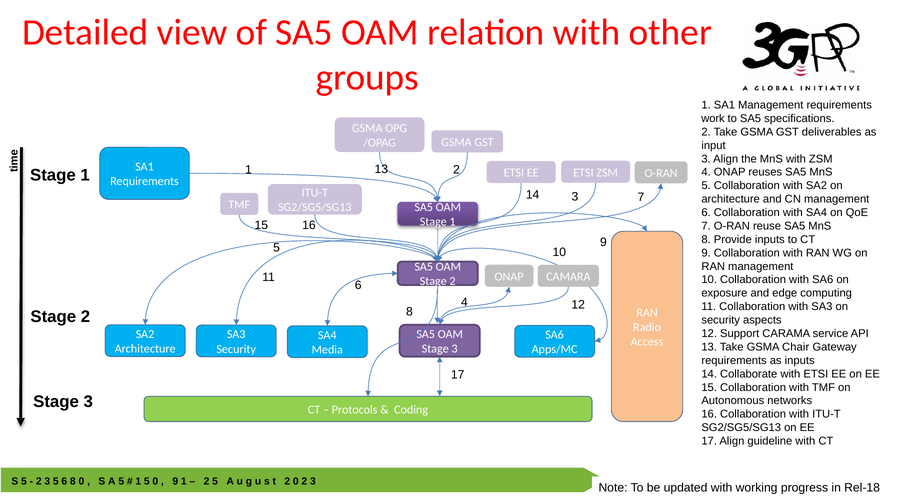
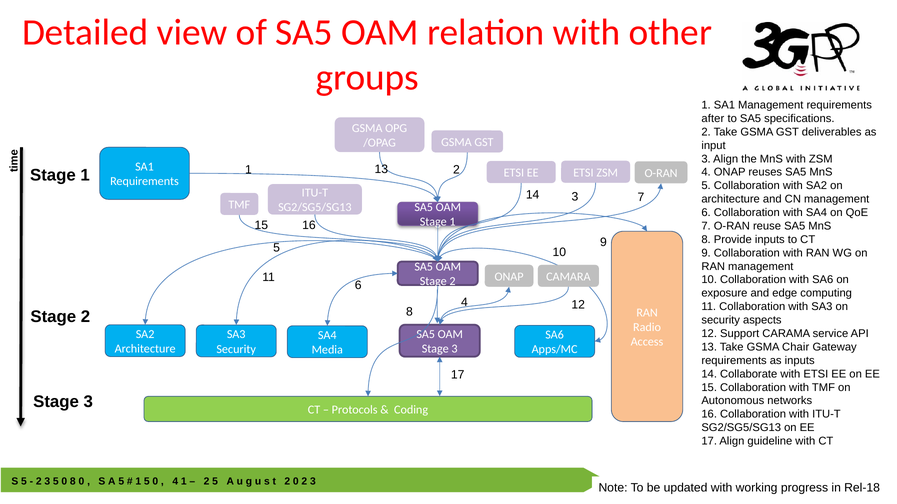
work: work -> after (713, 119)
3 5 6: 6 -> 0 (64, 482)
9: 9 -> 4 (175, 482)
